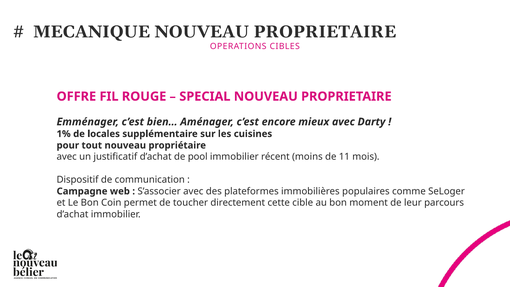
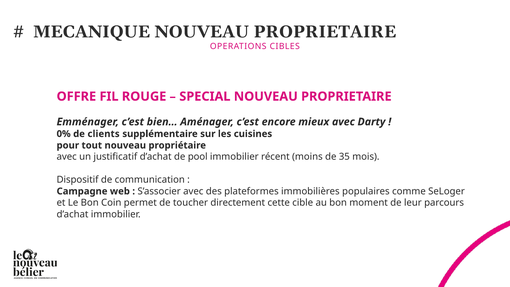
1%: 1% -> 0% (64, 134)
locales: locales -> clients (104, 134)
11: 11 -> 35 (344, 157)
